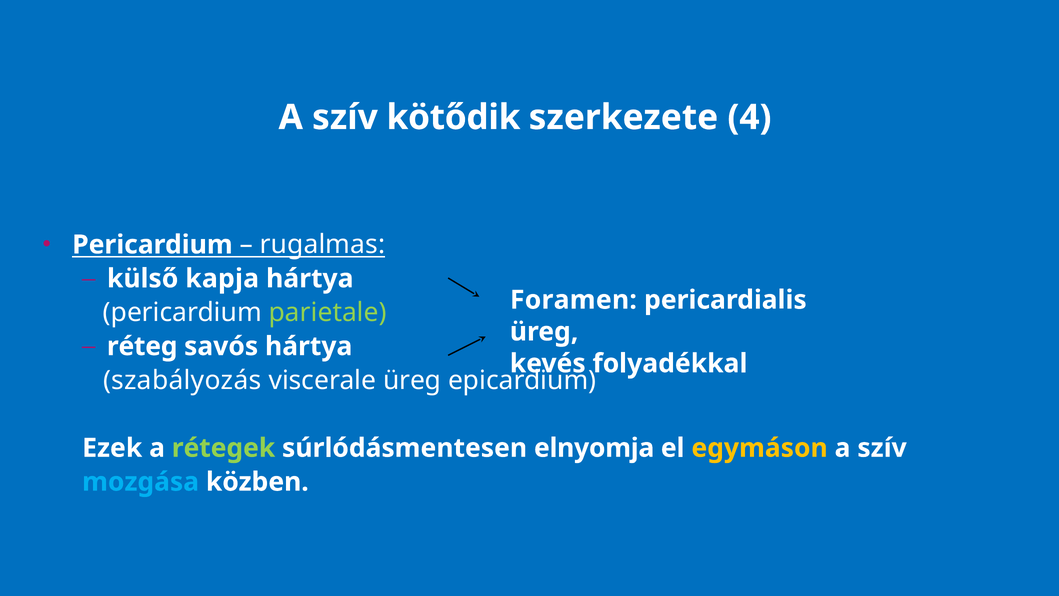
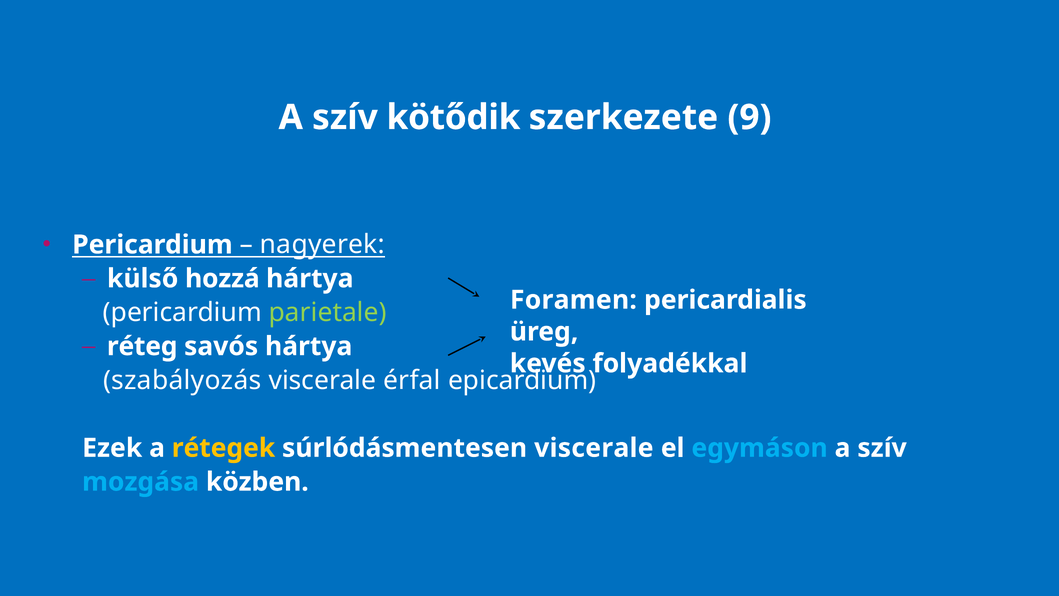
4: 4 -> 9 (749, 117)
rugalmas: rugalmas -> nagyerek (322, 245)
kapja: kapja -> hozzá (222, 278)
viscerale üreg: üreg -> érfal (412, 380)
rétegek colour: light green -> yellow (223, 448)
súrlódásmentesen elnyomja: elnyomja -> viscerale (594, 448)
egymáson colour: yellow -> light blue (760, 448)
